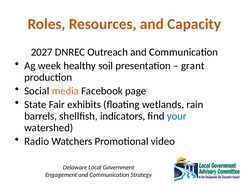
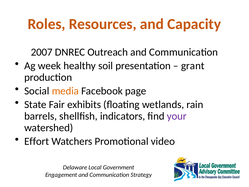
2027: 2027 -> 2007 (42, 52)
your colour: blue -> purple (177, 116)
Radio: Radio -> Effort (37, 141)
